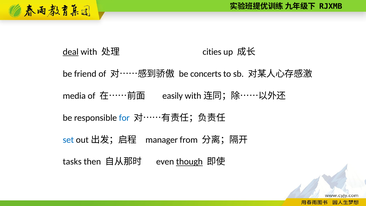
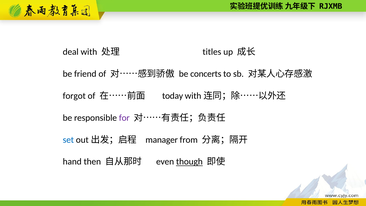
deal underline: present -> none (71, 52)
cities: cities -> titles (212, 52)
media: media -> forgot (74, 96)
easily: easily -> today (173, 96)
for colour: blue -> purple (124, 118)
tasks: tasks -> hand (72, 162)
